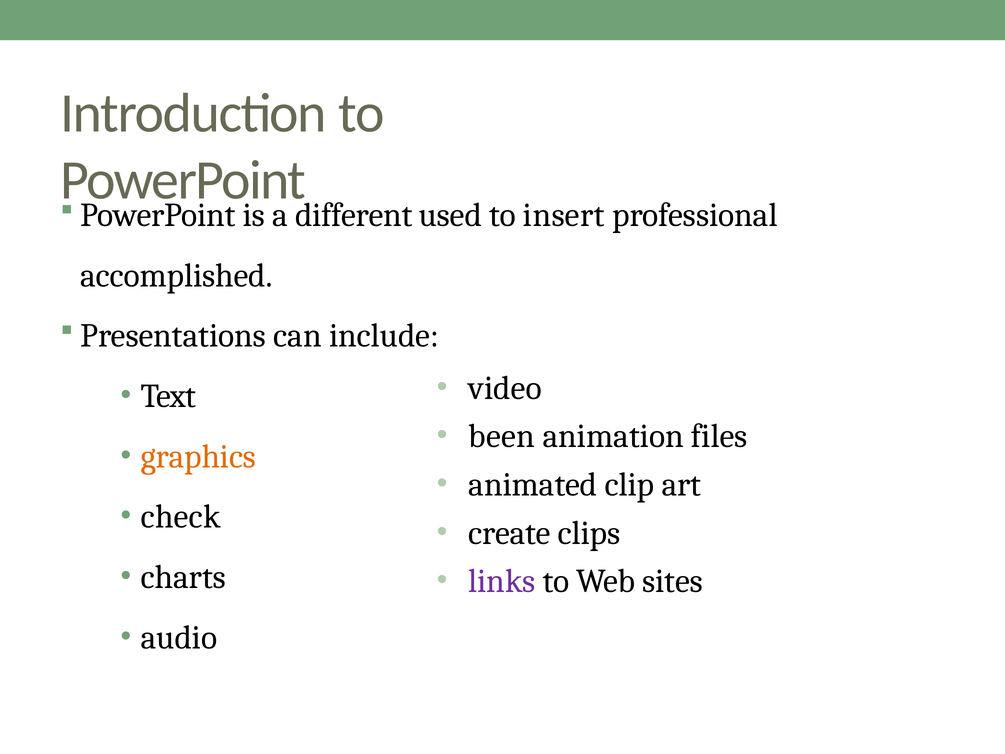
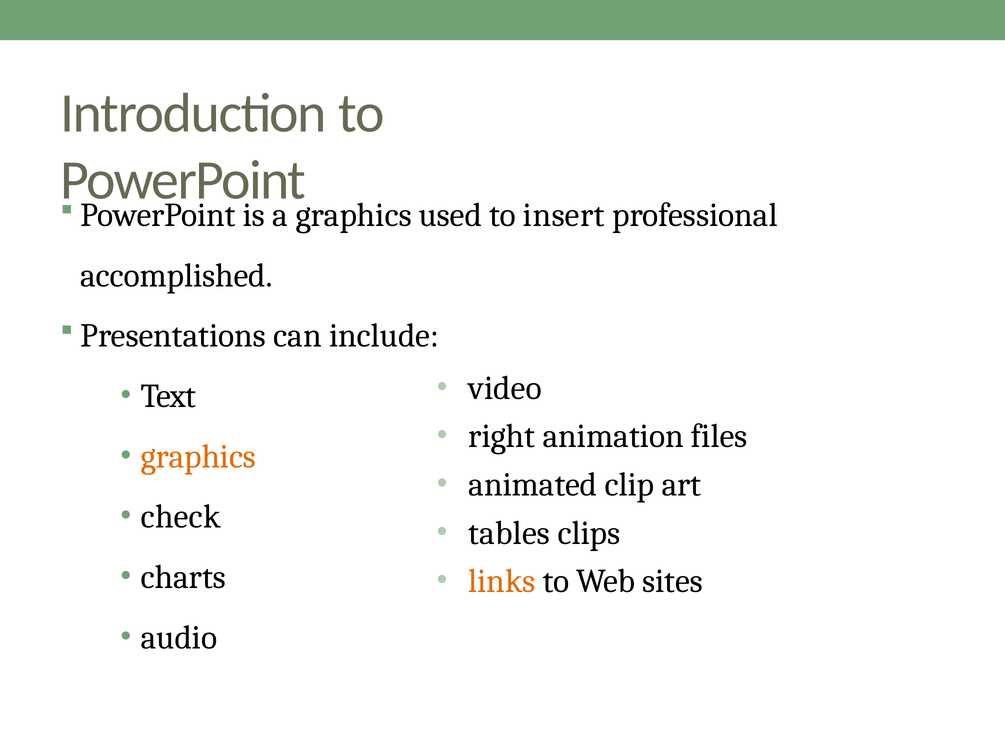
different: different -> graphics (354, 215)
been: been -> right (502, 436)
create: create -> tables (509, 533)
links colour: purple -> orange (502, 581)
